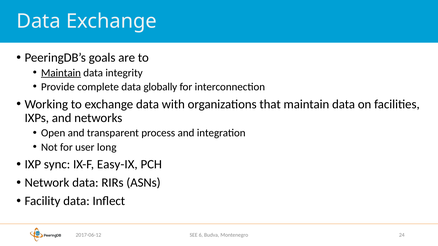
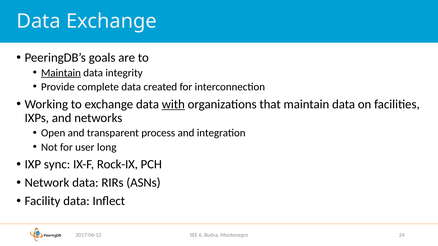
globally: globally -> created (160, 87)
with underline: none -> present (173, 104)
Easy-IX: Easy-IX -> Rock-IX (117, 165)
